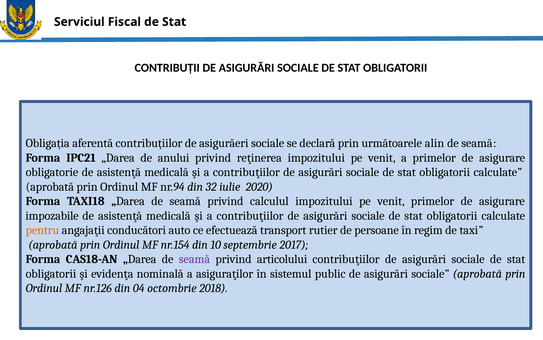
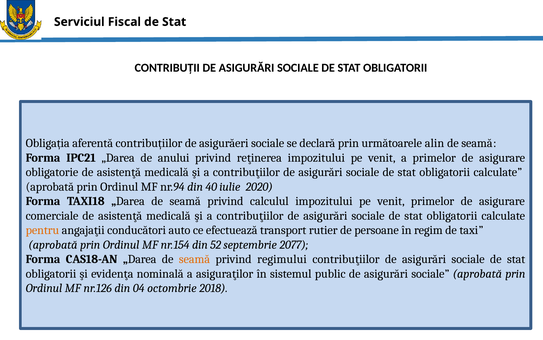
32: 32 -> 40 (211, 186)
impozabile: impozabile -> comerciale (52, 215)
10: 10 -> 52 (216, 244)
2017: 2017 -> 2077 (294, 244)
seamă colour: purple -> orange (194, 259)
articolului: articolului -> regimului (282, 259)
